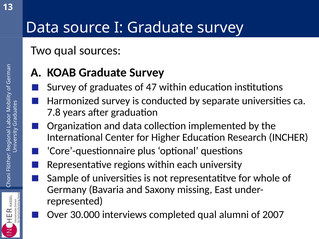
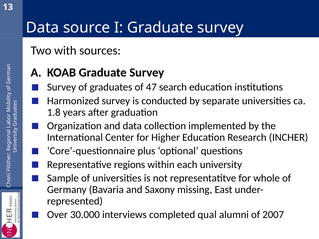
Two qual: qual -> with (65, 51)
47 within: within -> search (173, 87)
7.8: 7.8 -> 1.8 (54, 112)
